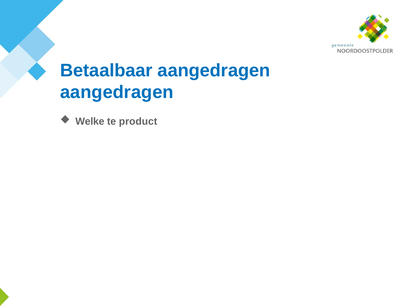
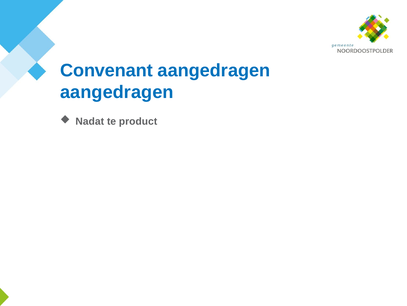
Betaalbaar: Betaalbaar -> Convenant (106, 70)
Welke: Welke -> Nadat (90, 121)
